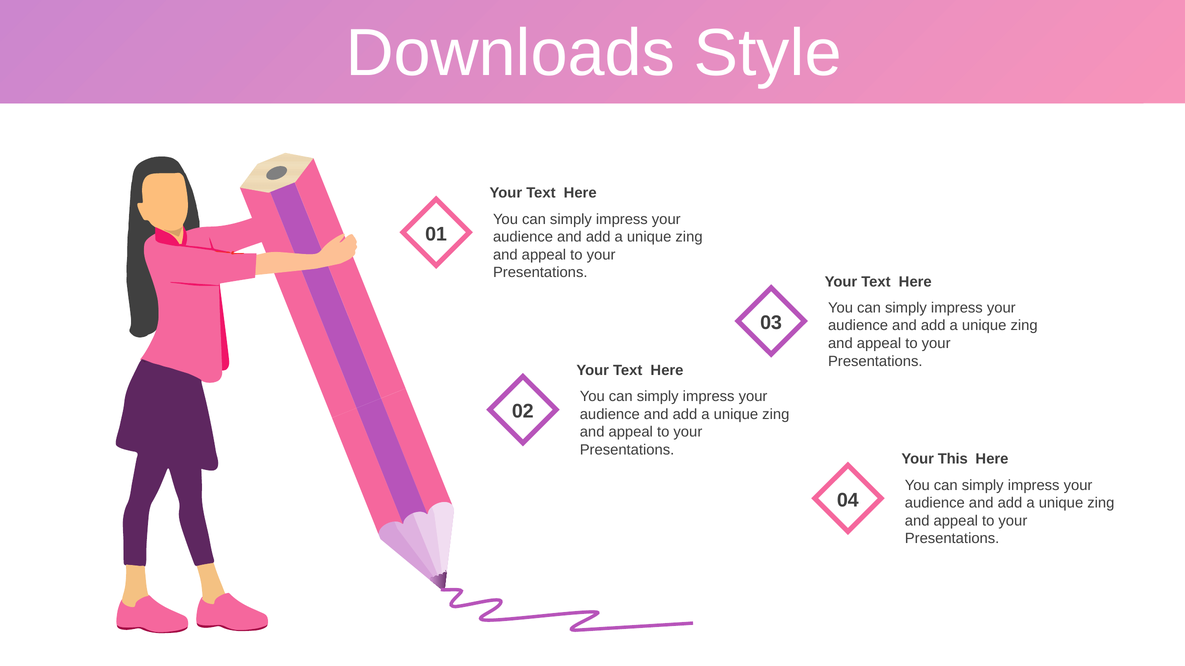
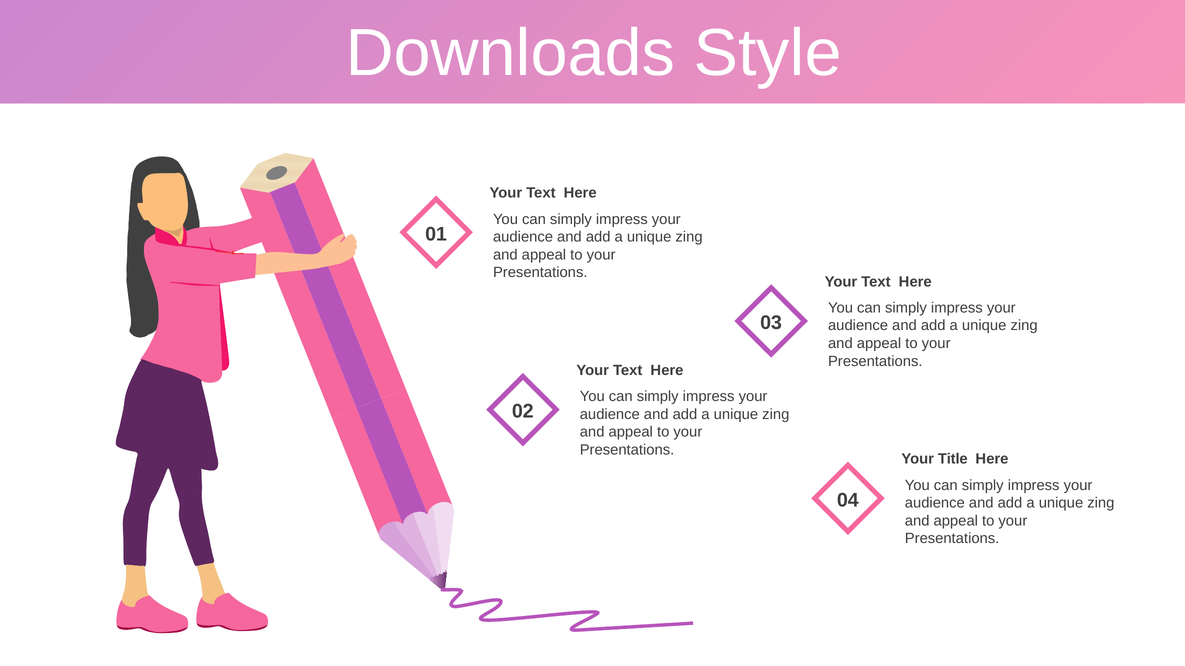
This: This -> Title (953, 460)
